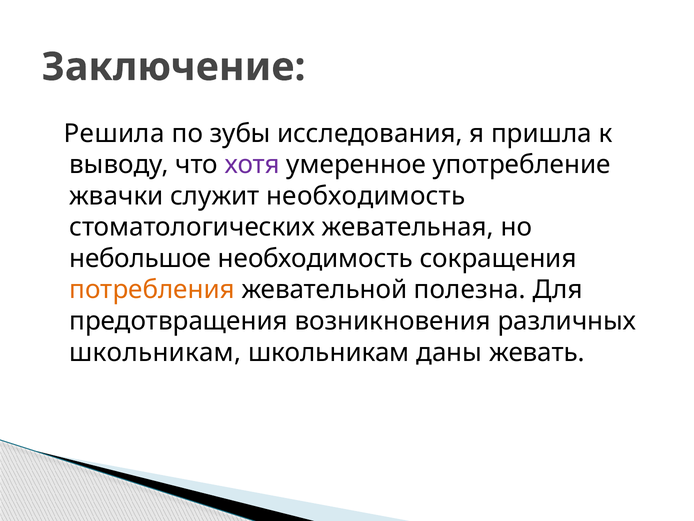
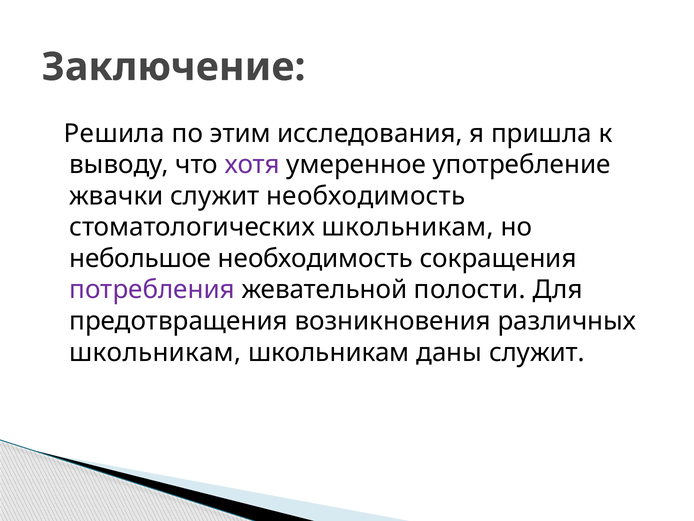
зубы: зубы -> этим (240, 133)
стоматологических жевательная: жевательная -> школьникам (408, 227)
потребления colour: orange -> purple (152, 290)
полезна: полезна -> полости (470, 290)
даны жевать: жевать -> служит (537, 352)
